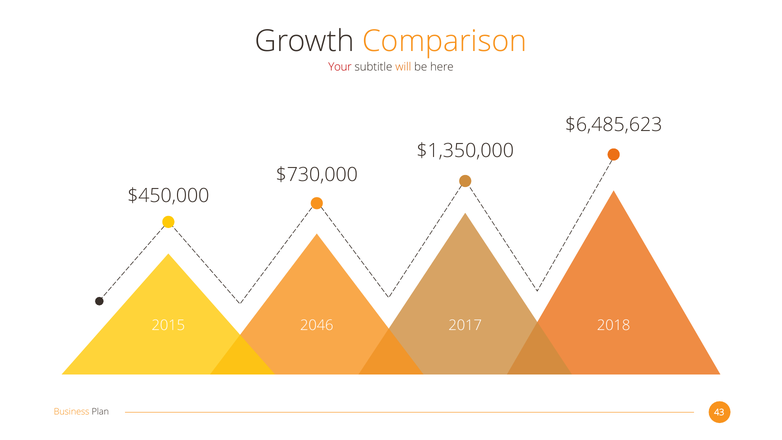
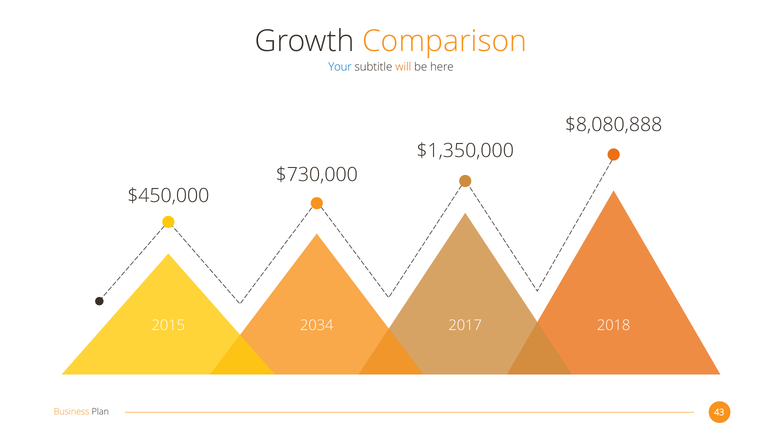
Your colour: red -> blue (340, 67)
$6,485,623: $6,485,623 -> $8,080,888 (614, 125)
2046: 2046 -> 2034 (317, 325)
